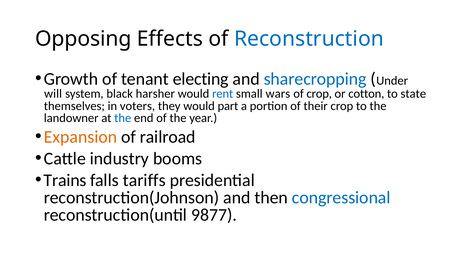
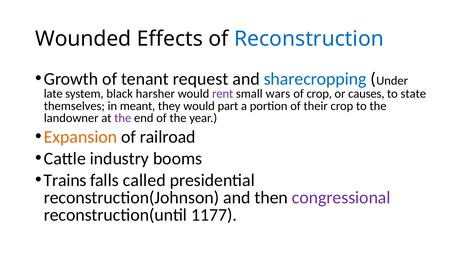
Opposing: Opposing -> Wounded (83, 39)
electing: electing -> request (201, 79)
will: will -> late (53, 94)
rent colour: blue -> purple (223, 94)
cotton: cotton -> causes (366, 94)
voters: voters -> meant (138, 106)
the colour: blue -> purple (123, 118)
tariffs: tariffs -> called (144, 180)
congressional colour: blue -> purple (341, 198)
9877: 9877 -> 1177 (214, 215)
